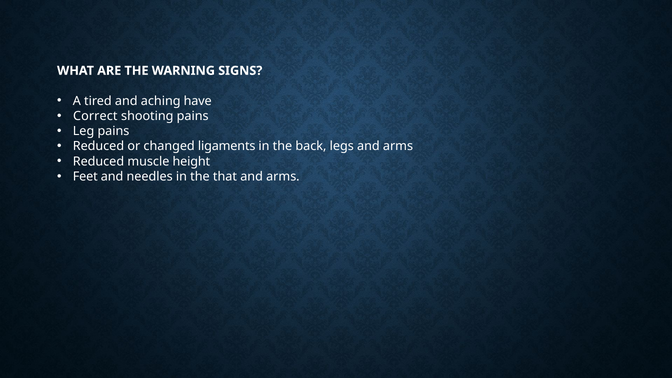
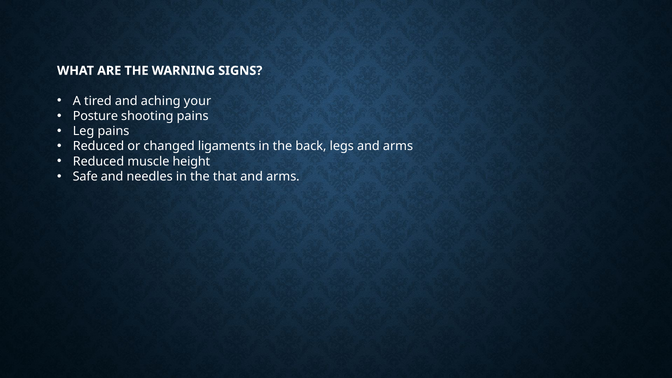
have: have -> your (198, 101)
Correct: Correct -> Posture (95, 116)
Feet: Feet -> Safe (85, 177)
